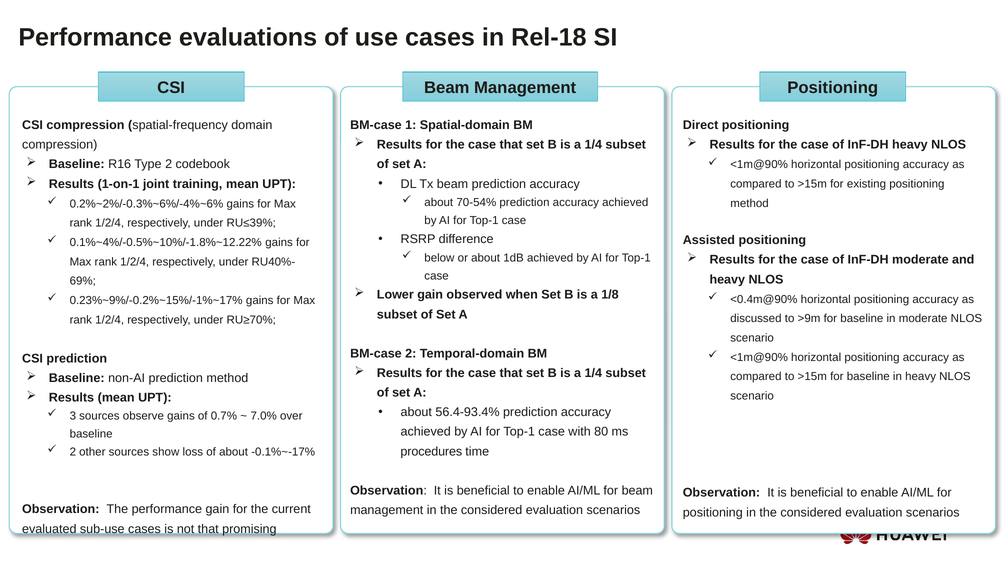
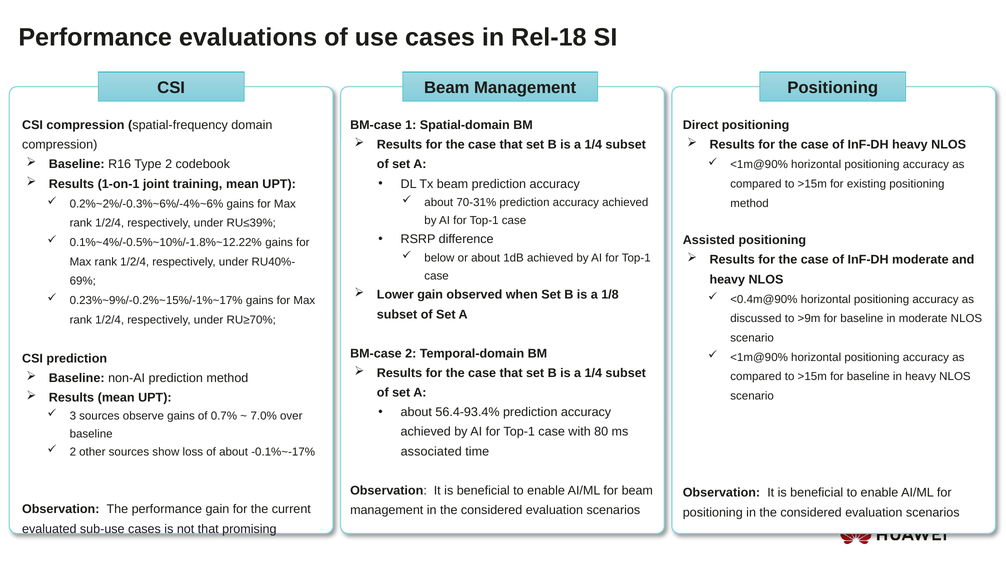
70-54%: 70-54% -> 70-31% (476, 203)
procedures: procedures -> associated (431, 452)
